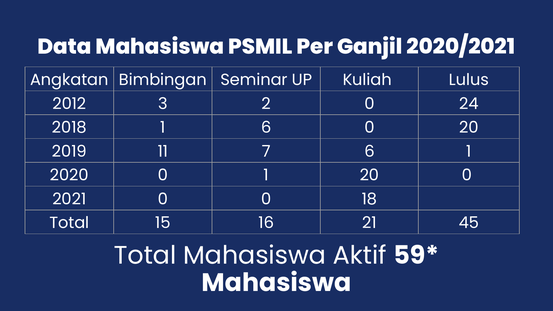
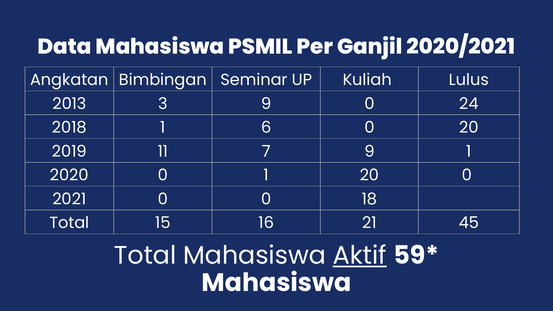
2012: 2012 -> 2013 (69, 104)
3 2: 2 -> 9 (266, 104)
7 6: 6 -> 9 (369, 151)
Aktif underline: none -> present (360, 256)
